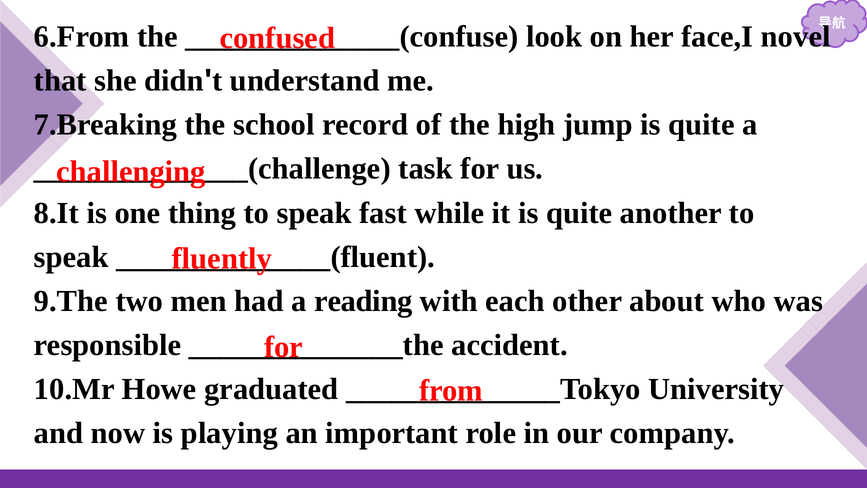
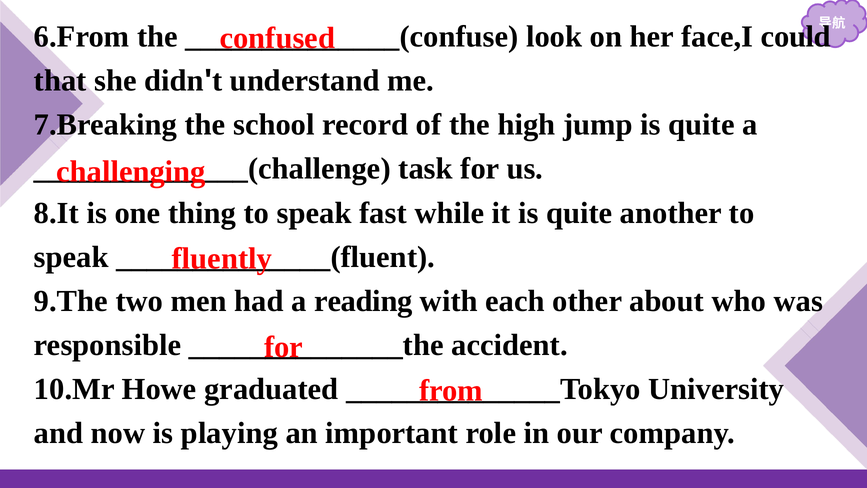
novel: novel -> could (796, 37)
